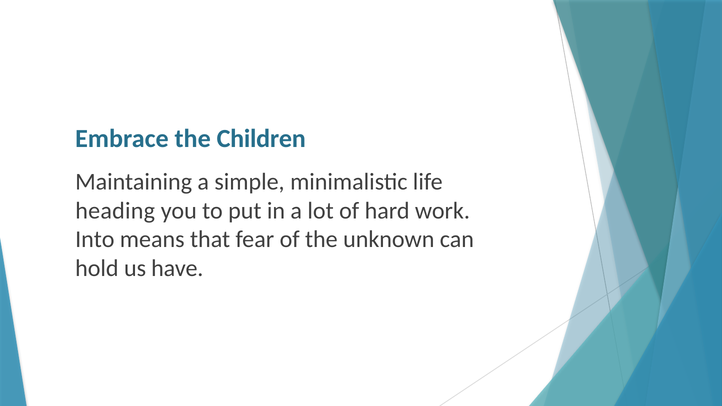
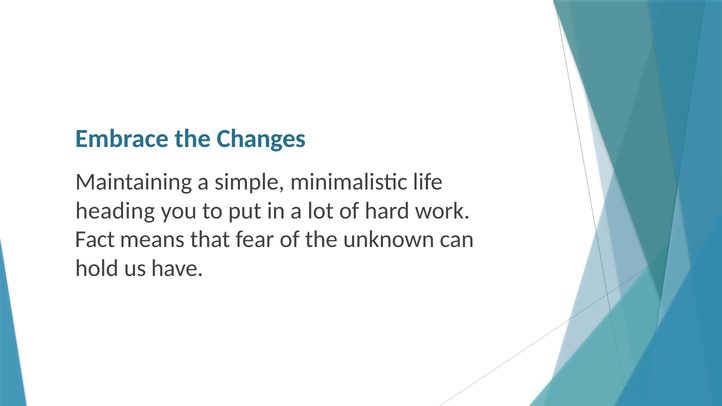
Children: Children -> Changes (261, 139)
Into: Into -> Fact (95, 240)
